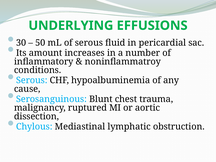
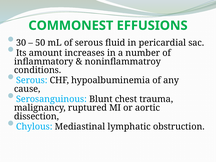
UNDERLYING: UNDERLYING -> COMMONEST (71, 26)
